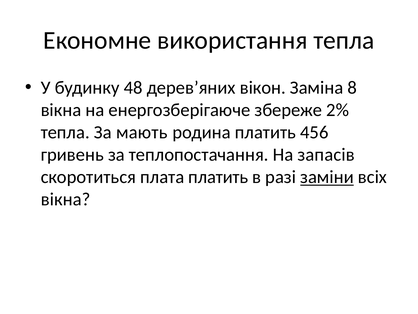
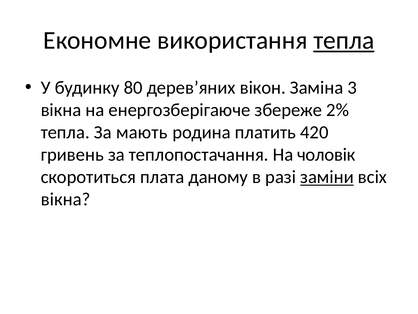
тепла underline: none -> present (344, 40)
48: 48 -> 80 (133, 88)
8: 8 -> 3 (352, 88)
456: 456 -> 420 (314, 132)
запасів: запасів -> чоловік (326, 155)
плата платить: платить -> даному (218, 177)
